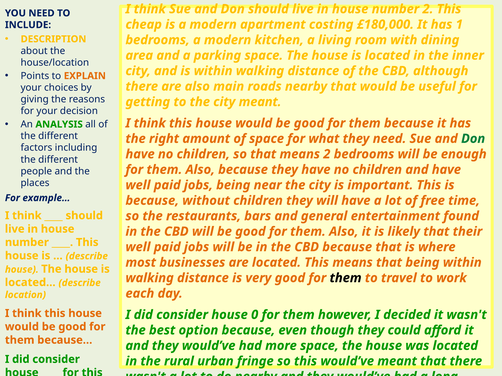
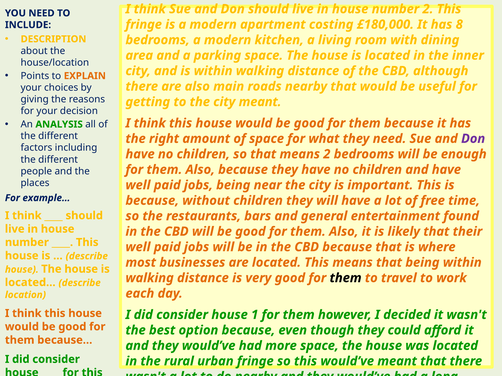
cheap: cheap -> fringe (144, 25)
1: 1 -> 8 (459, 25)
Don colour: green -> purple (473, 139)
0: 0 -> 1 (255, 315)
